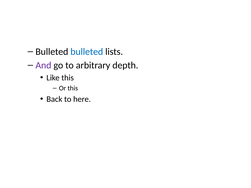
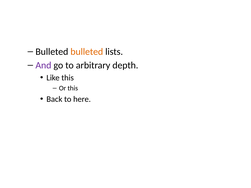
bulleted colour: blue -> orange (87, 52)
